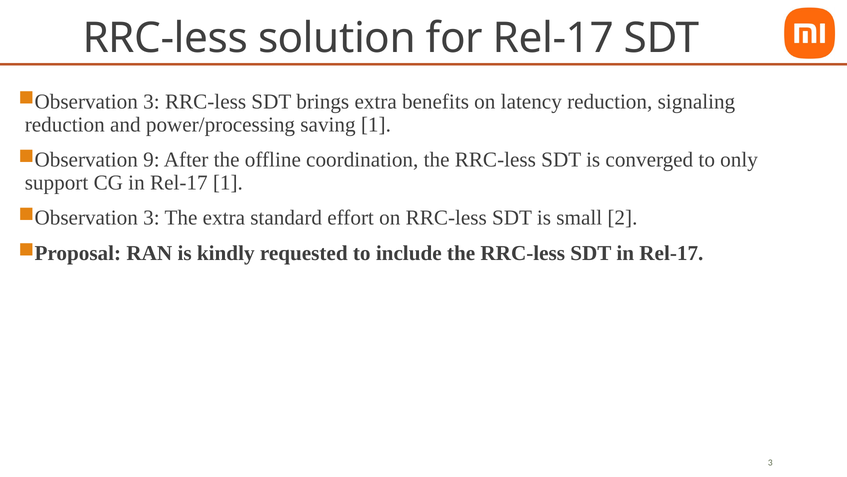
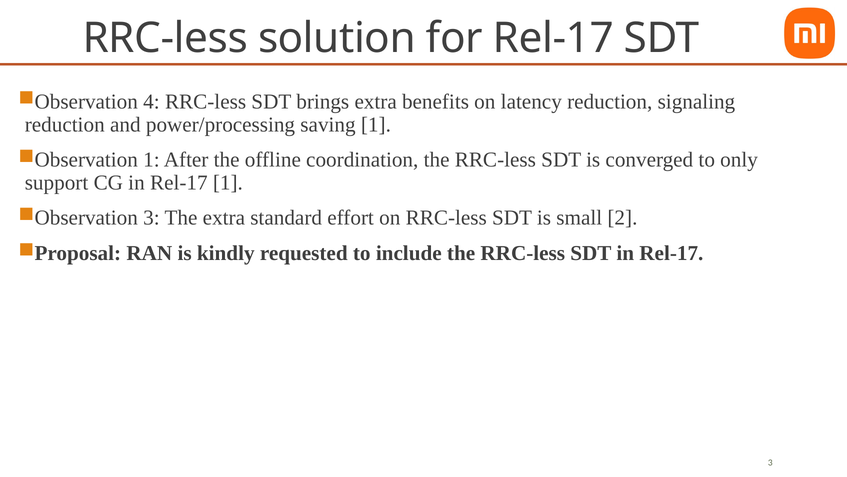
3: 3 -> 4 (151, 102)
9: 9 -> 1 (151, 160)
